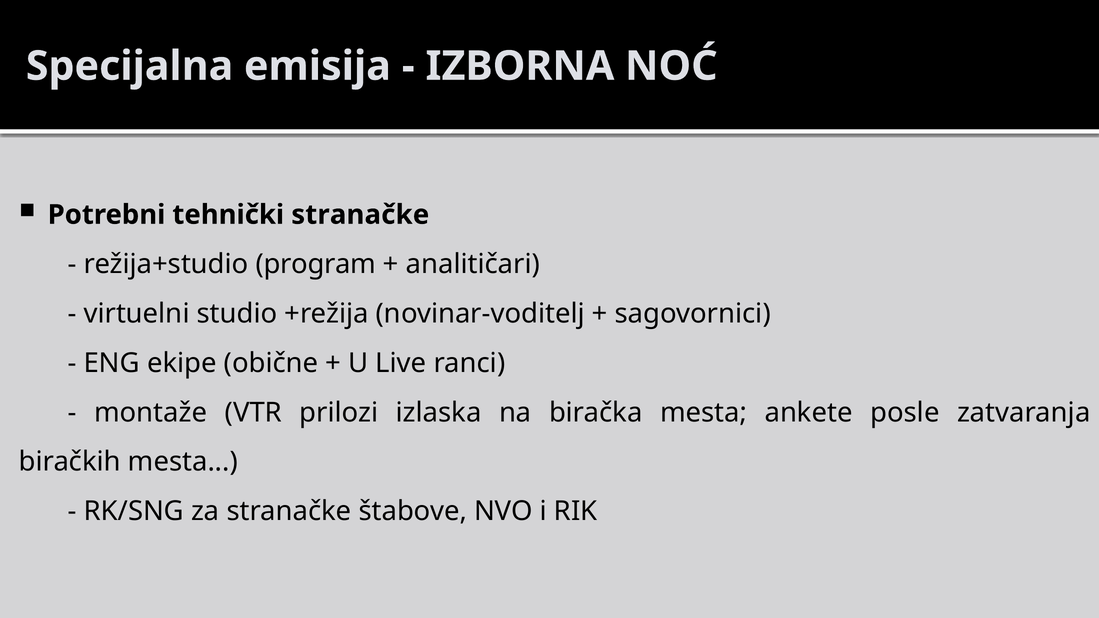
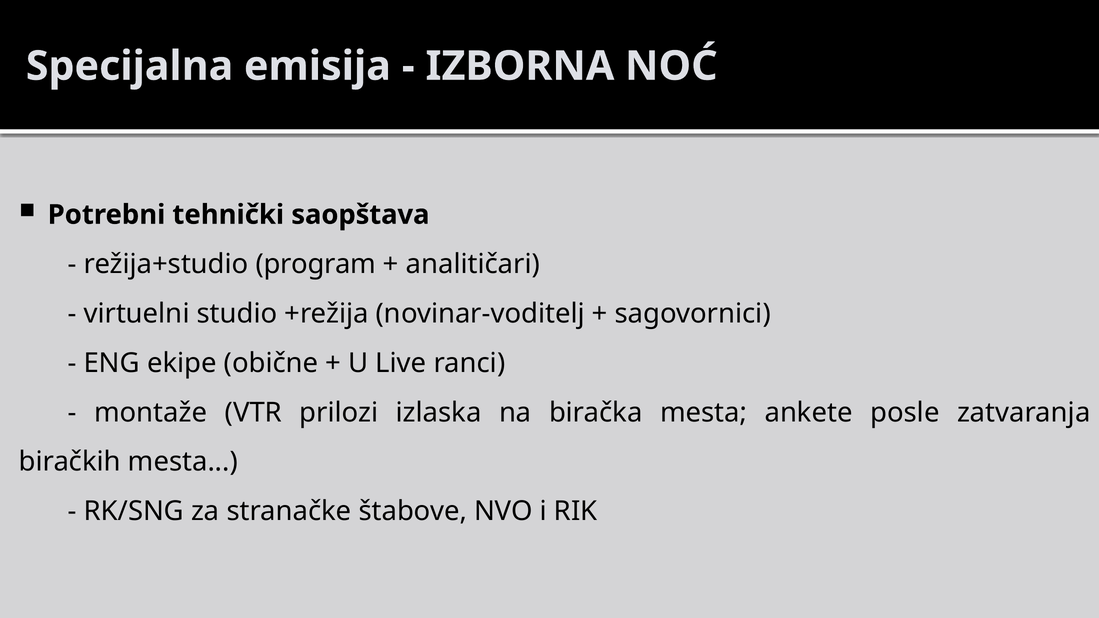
tehnički stranačke: stranačke -> saopštava (360, 215)
